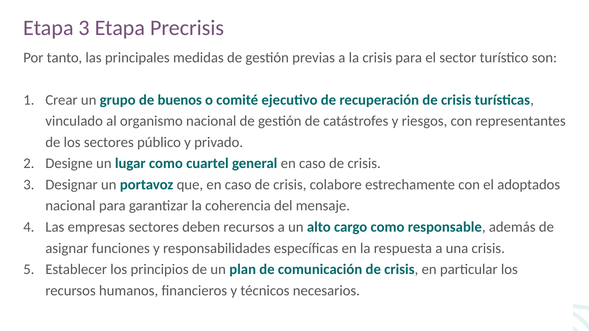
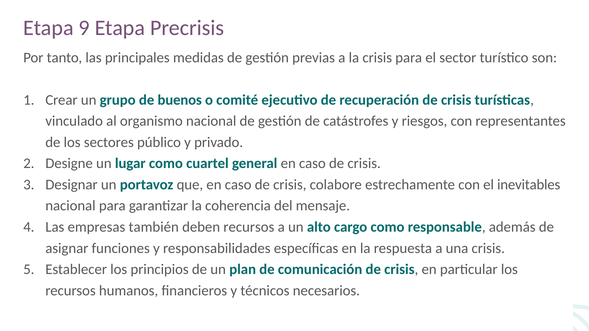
Etapa 3: 3 -> 9 (84, 28)
adoptados: adoptados -> inevitables (529, 185)
empresas sectores: sectores -> también (154, 227)
